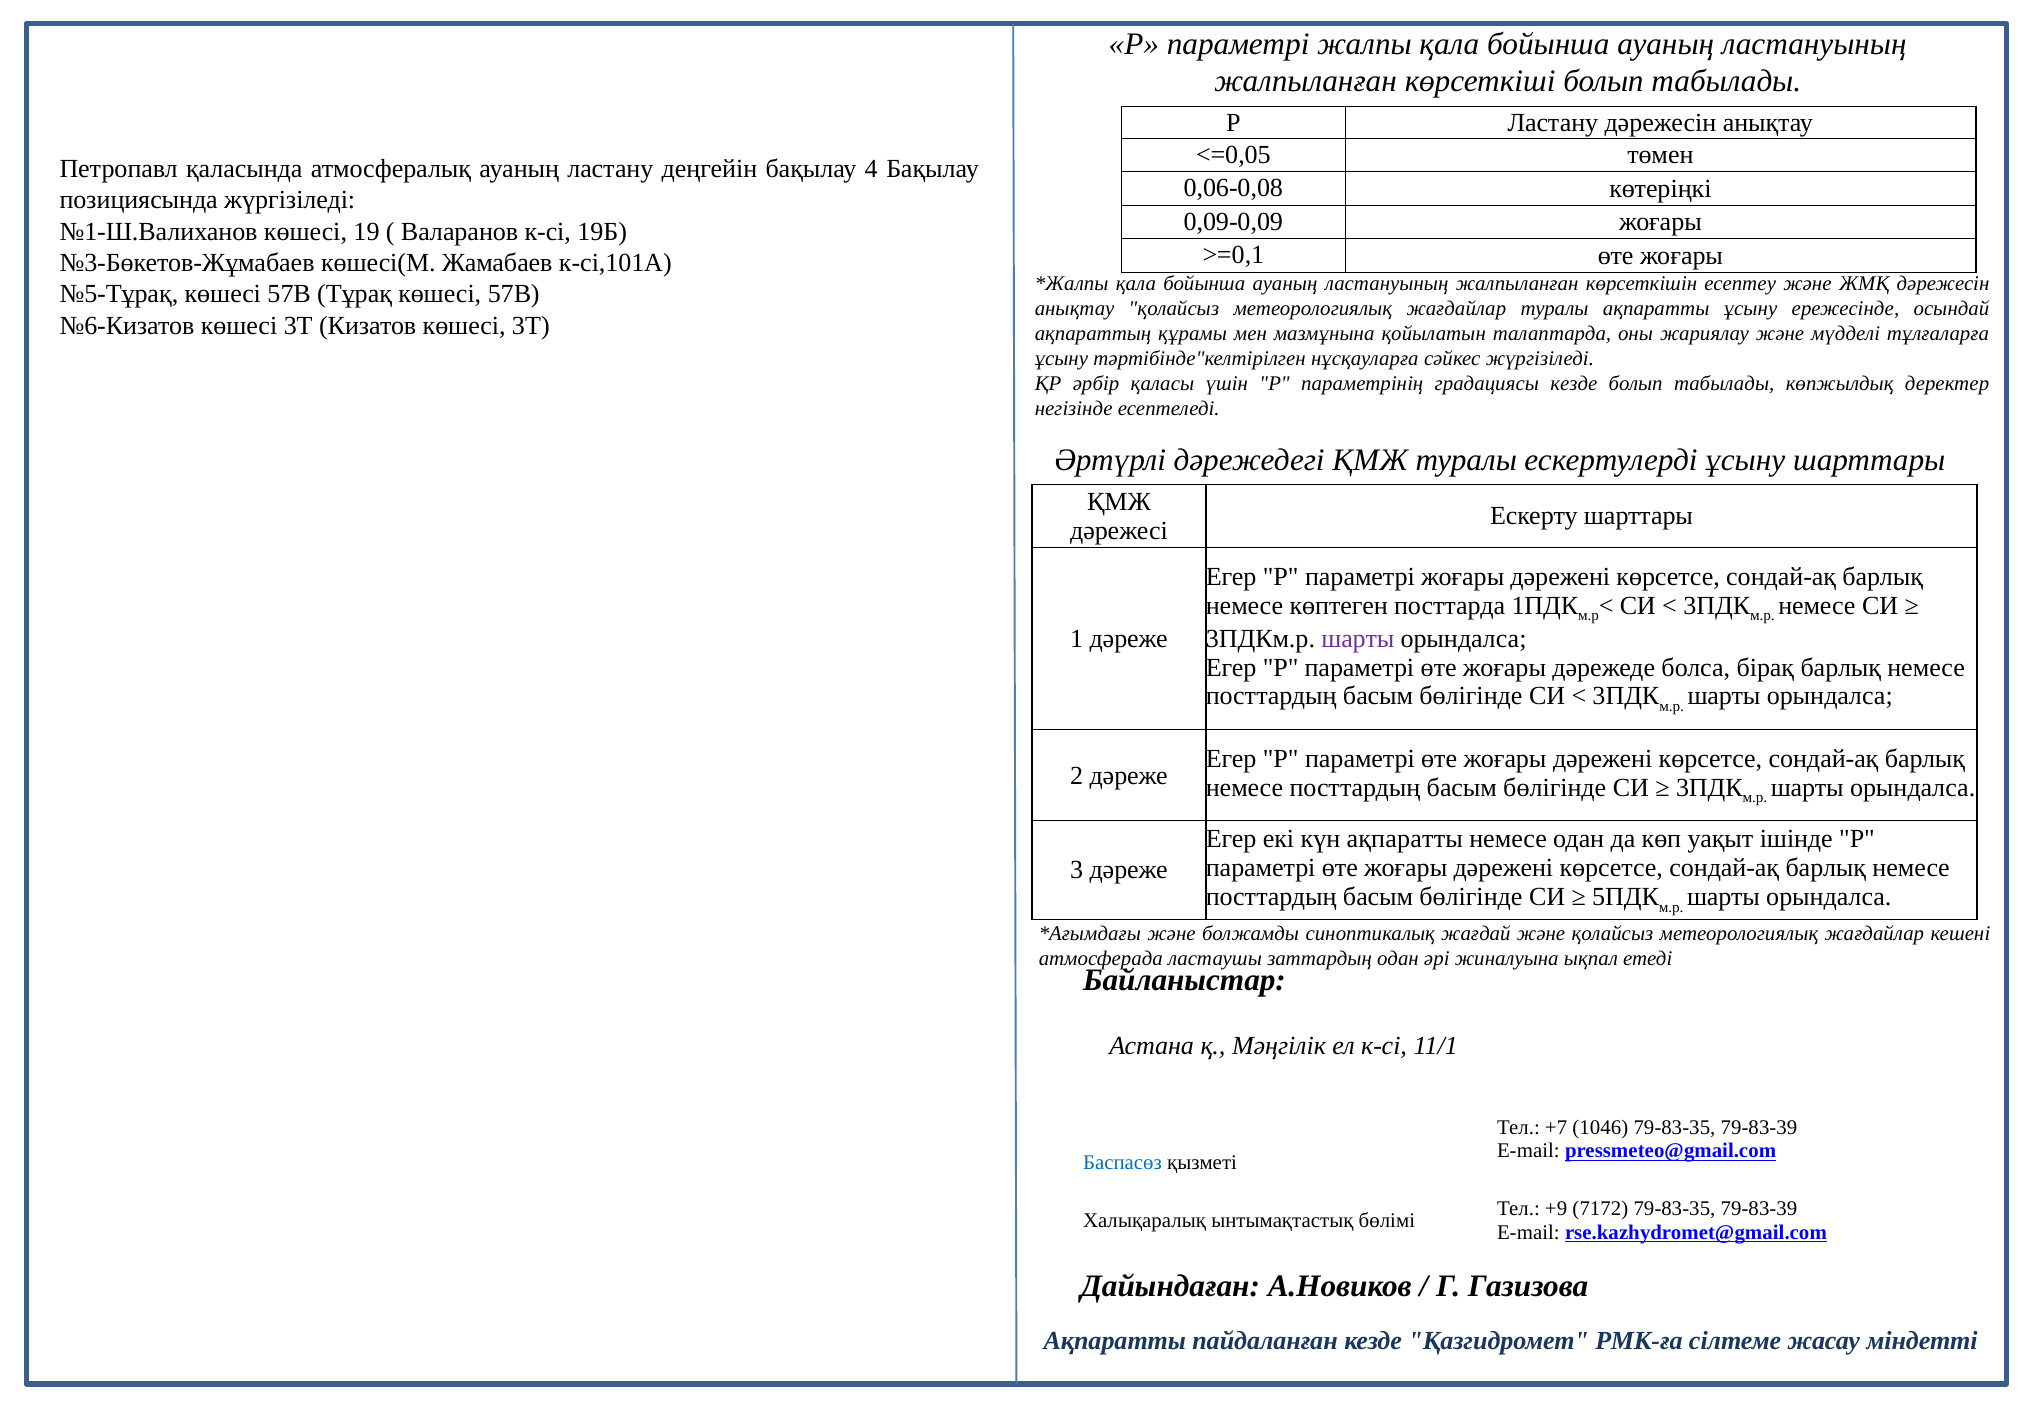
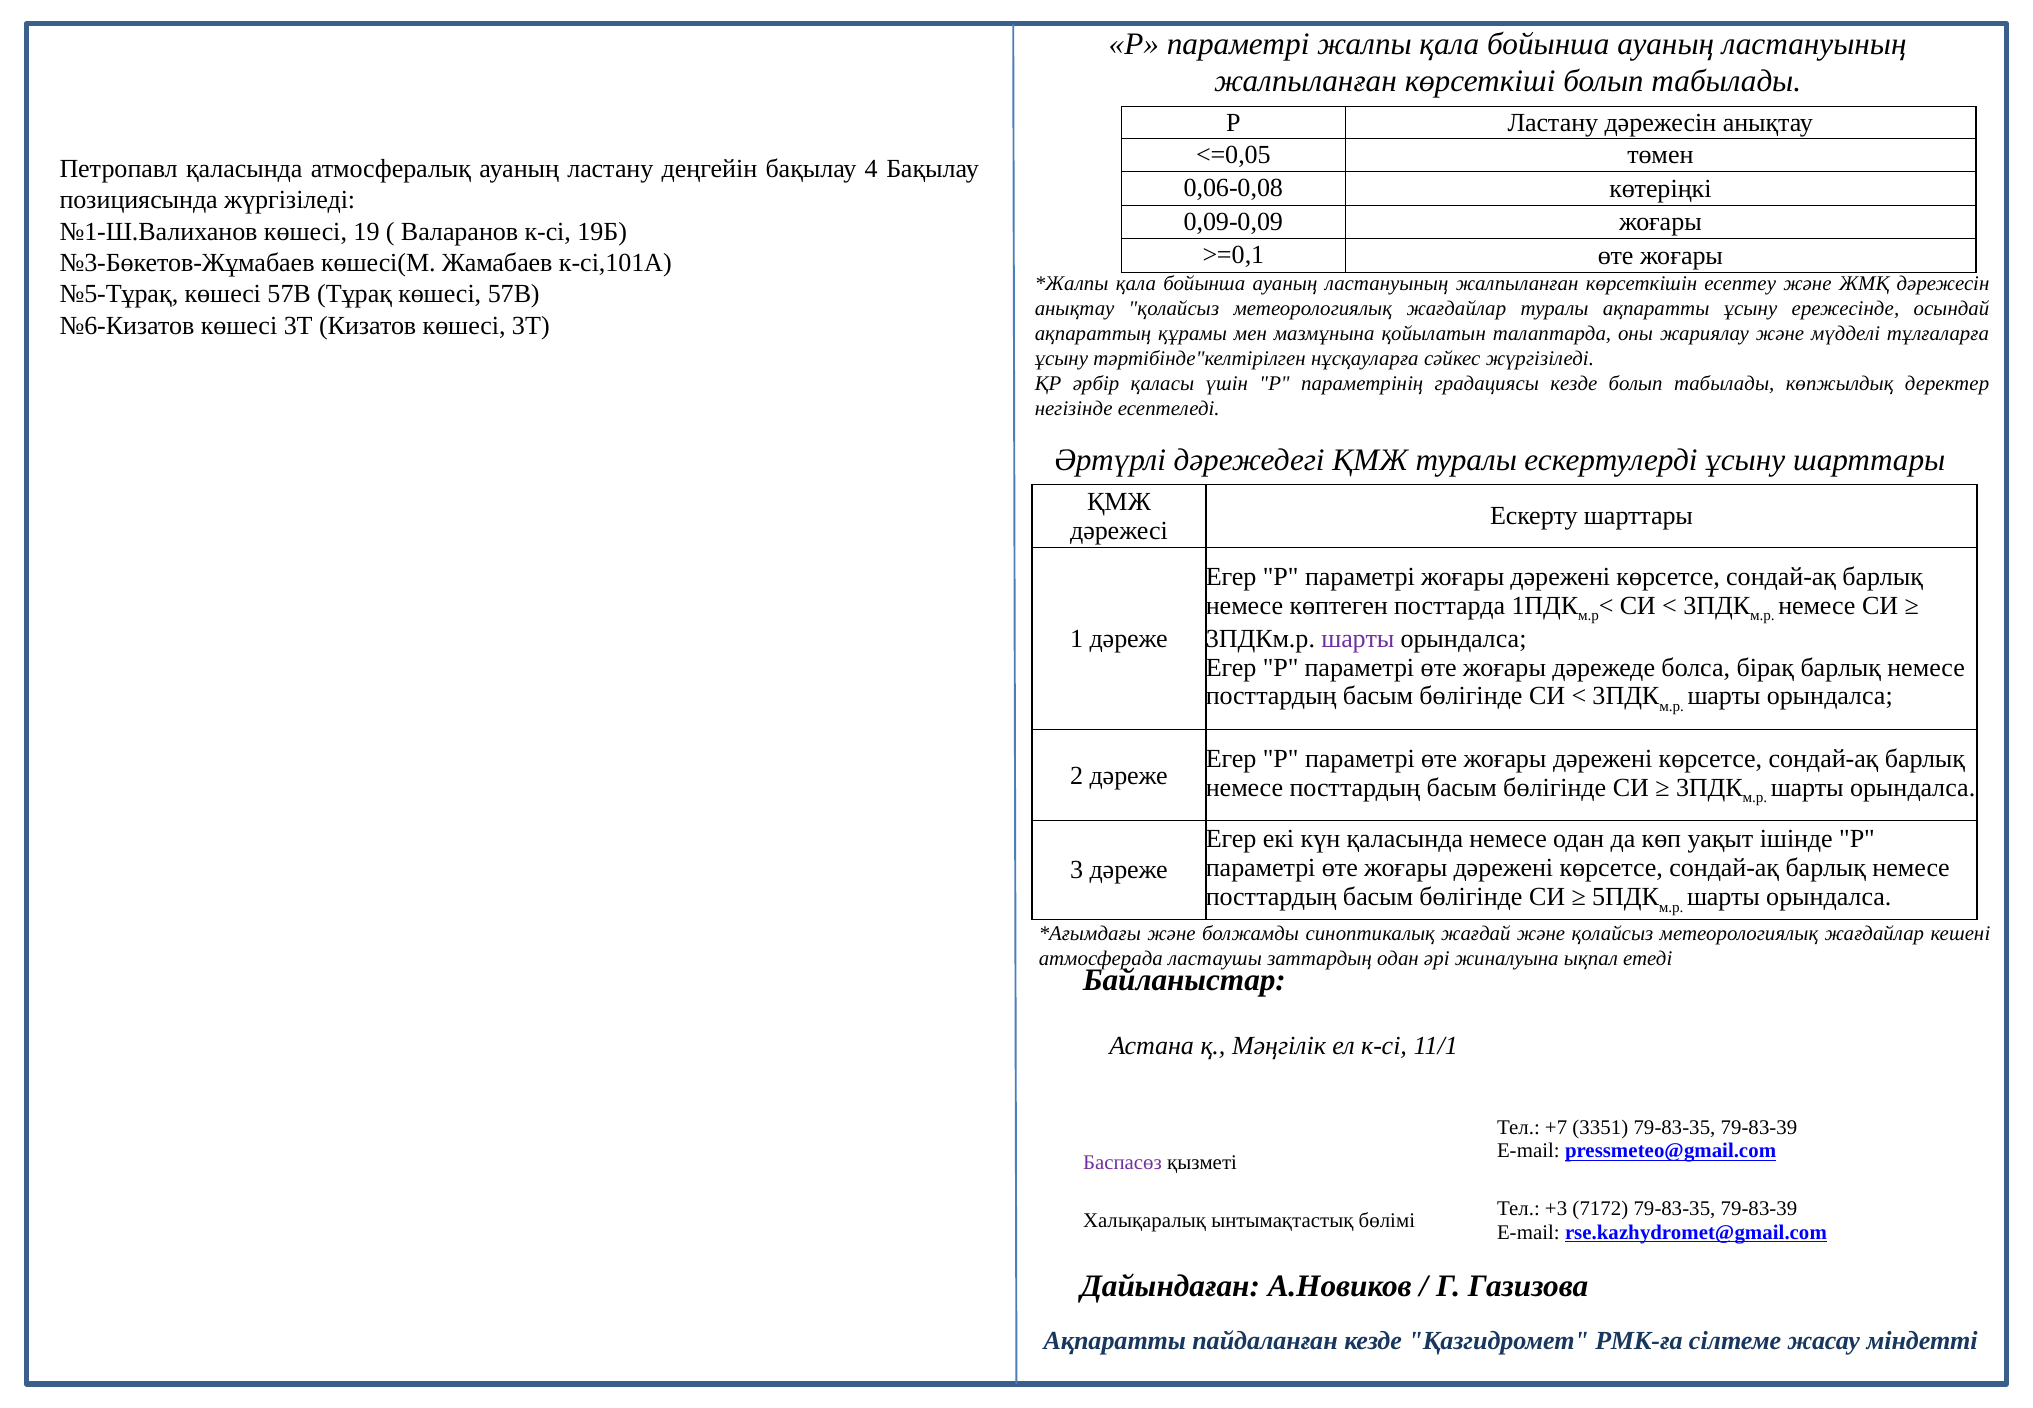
күн ақпаратты: ақпаратты -> қаласында (1405, 839)
1046: 1046 -> 3351 (1600, 1127)
Баспасөз colour: blue -> purple (1122, 1162)
+9: +9 -> +3 (1556, 1209)
